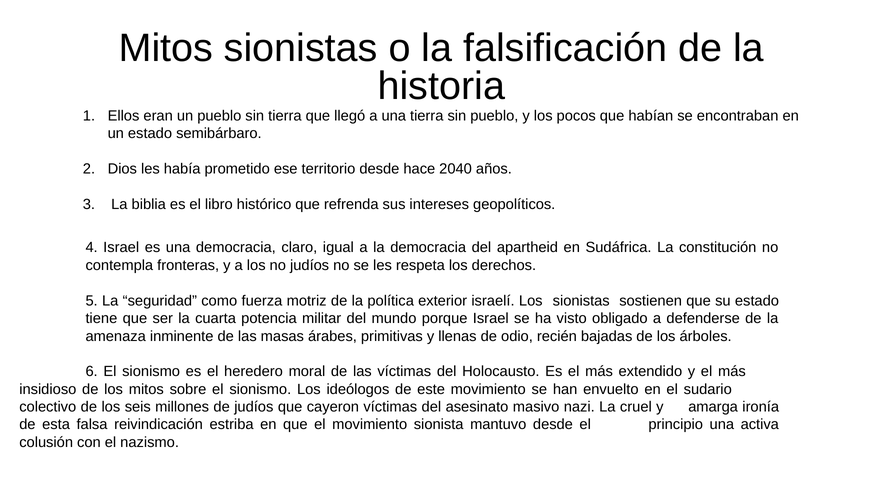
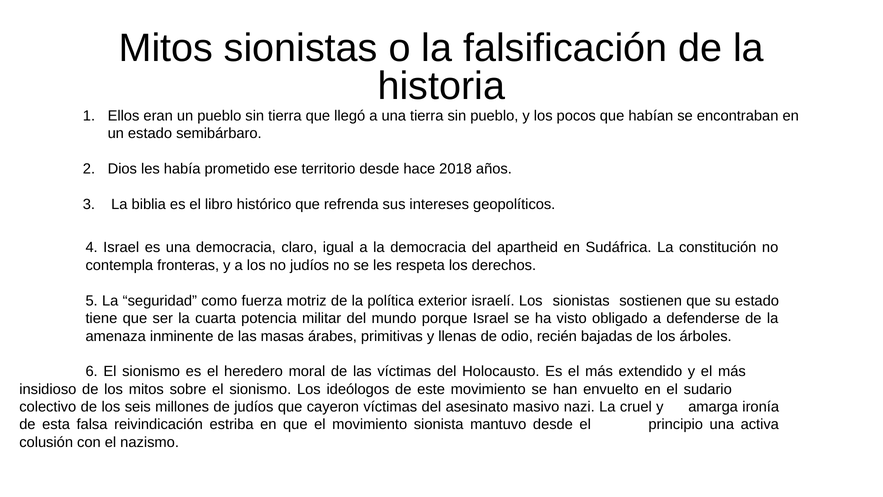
2040: 2040 -> 2018 (456, 169)
